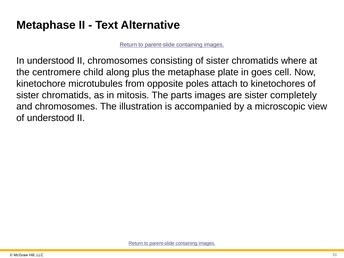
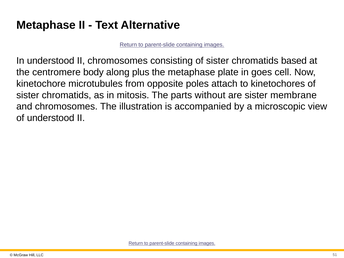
where: where -> based (294, 61)
child: child -> body (93, 72)
parts images: images -> without (210, 95)
completely: completely -> membrane (294, 95)
